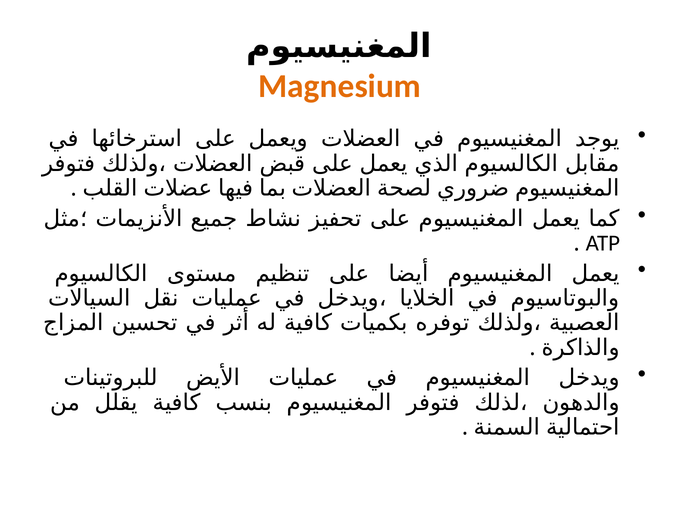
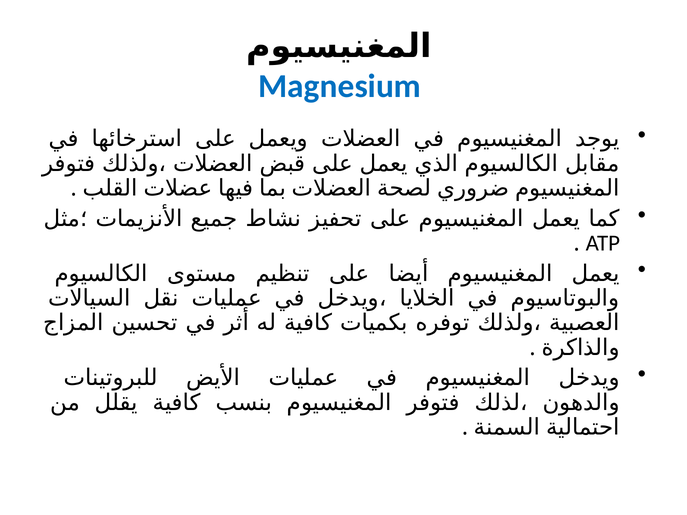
Magnesium colour: orange -> blue (340, 87)
